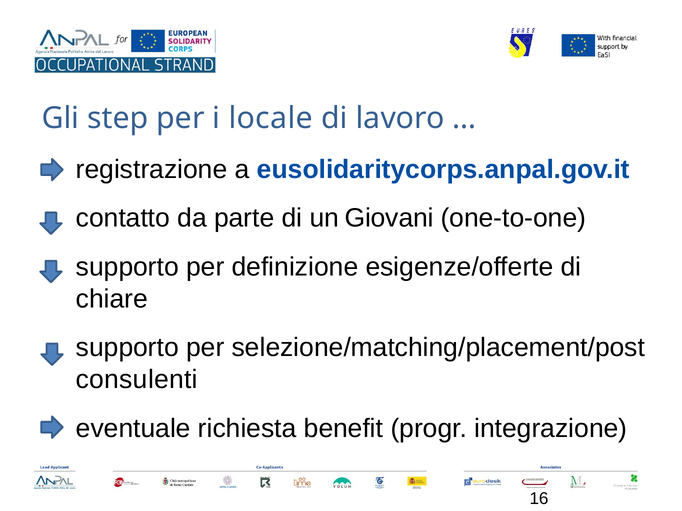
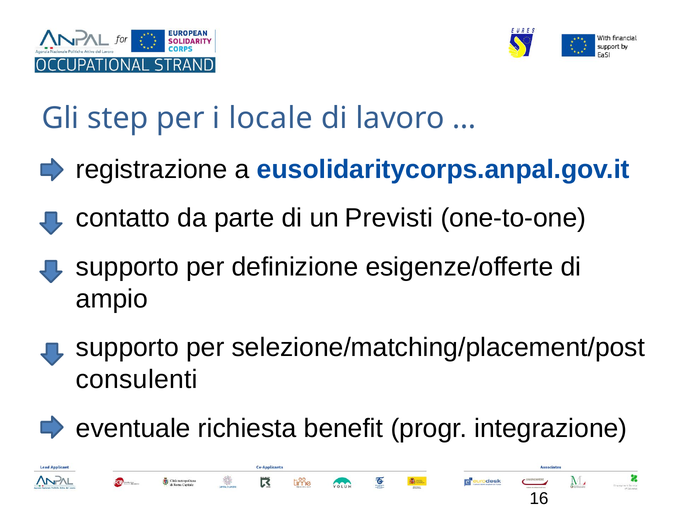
Giovani: Giovani -> Previsti (389, 218)
chiare: chiare -> ampio (112, 299)
